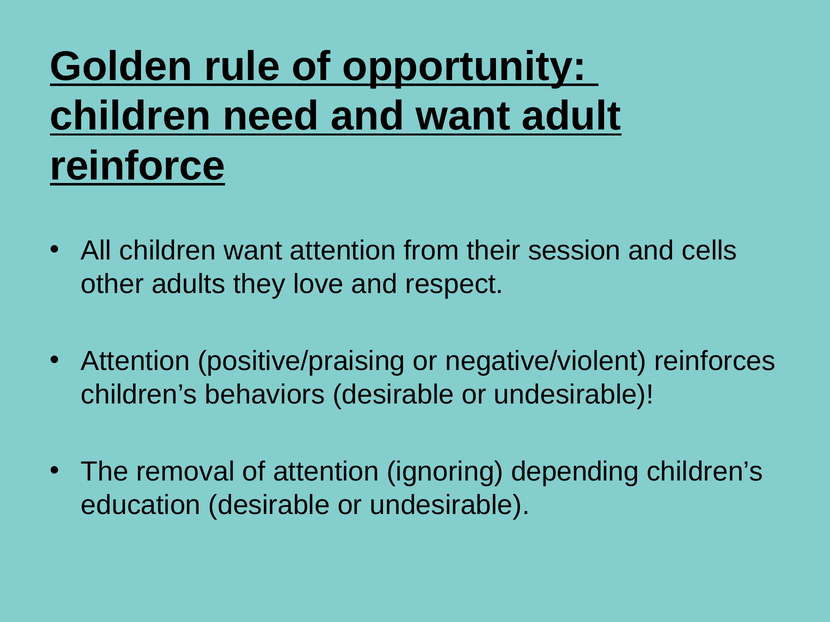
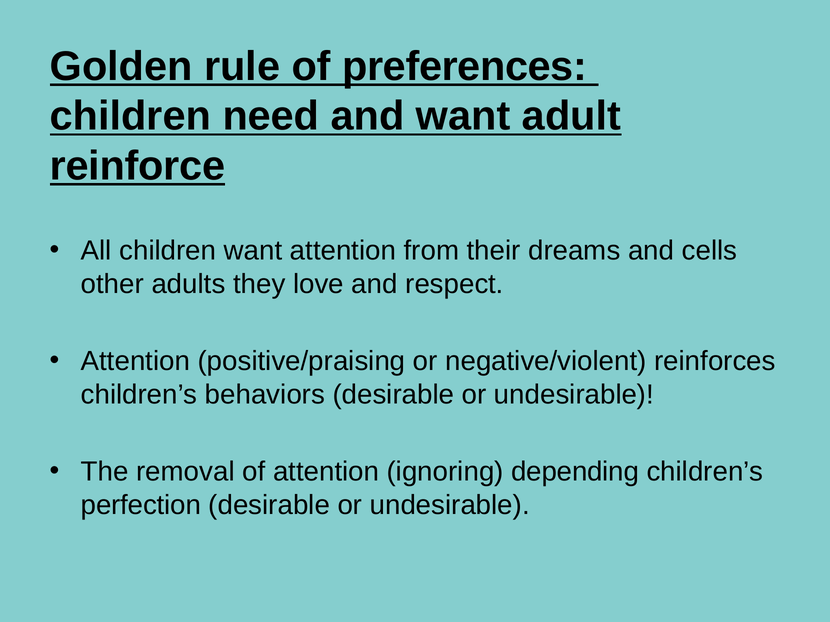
opportunity: opportunity -> preferences (465, 67)
session: session -> dreams (574, 251)
education: education -> perfection (141, 505)
